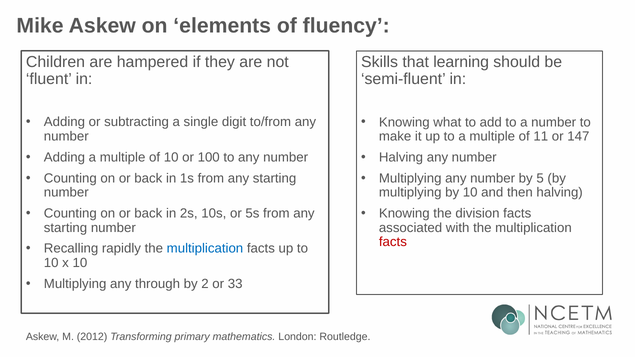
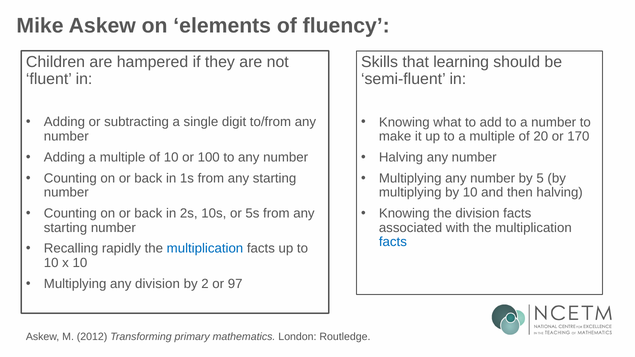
11: 11 -> 20 (541, 137)
147: 147 -> 170 (578, 137)
facts colour: red -> blue (393, 242)
any through: through -> division (157, 284)
33: 33 -> 97 (235, 284)
